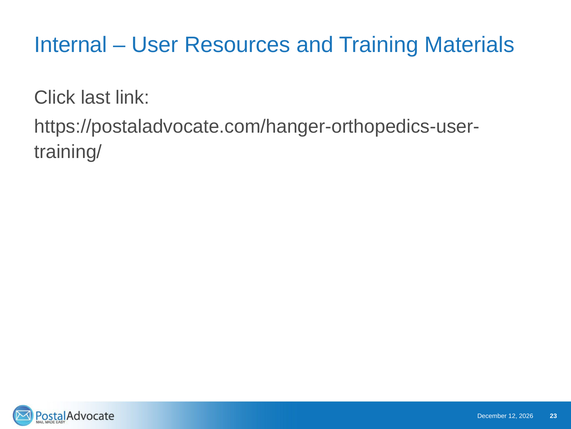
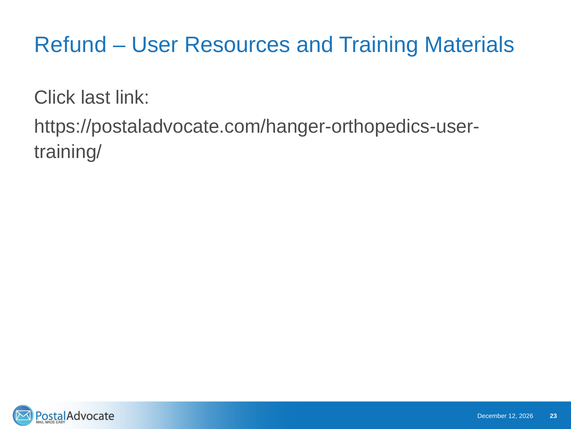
Internal: Internal -> Refund (71, 45)
